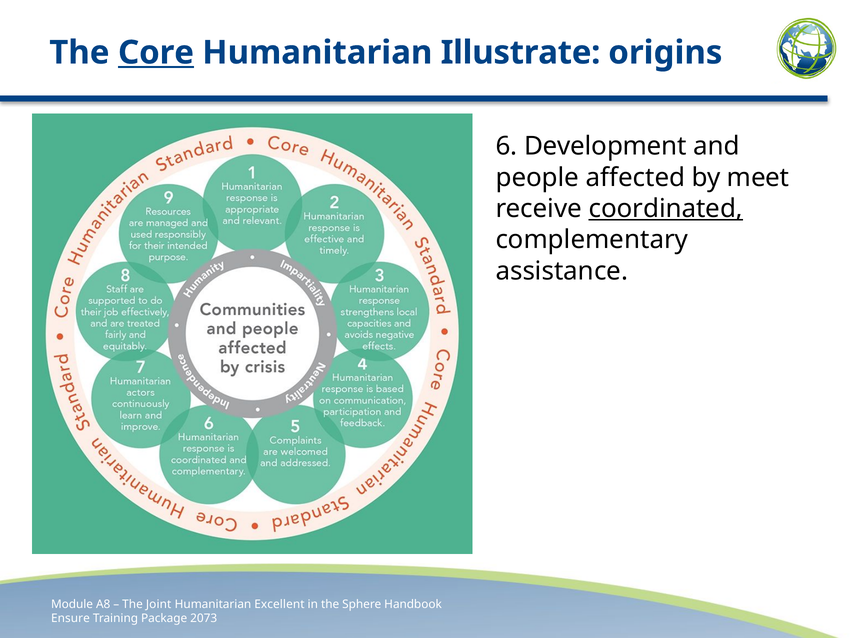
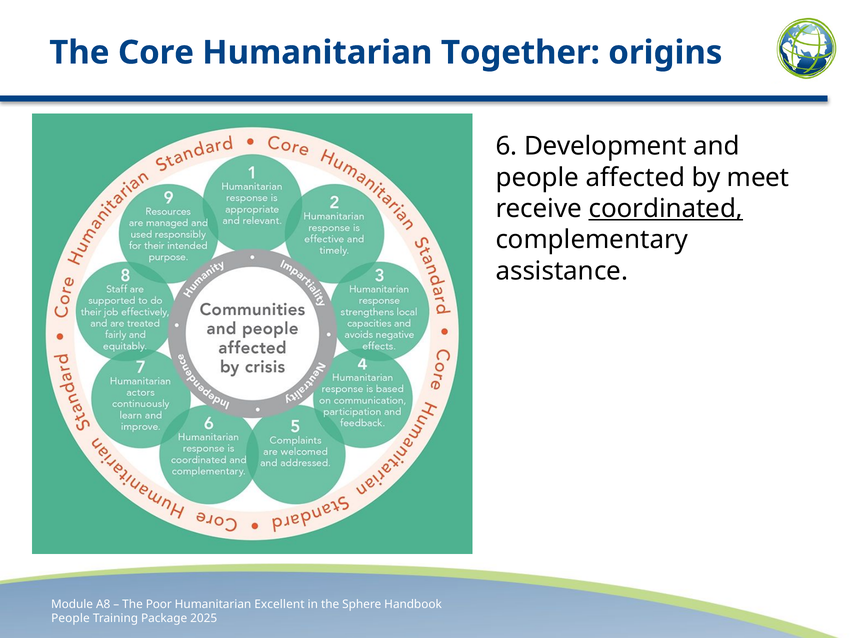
Core underline: present -> none (156, 53)
Illustrate: Illustrate -> Together (520, 53)
Joint: Joint -> Poor (159, 604)
Ensure: Ensure -> People (70, 619)
2073: 2073 -> 2025 (204, 619)
